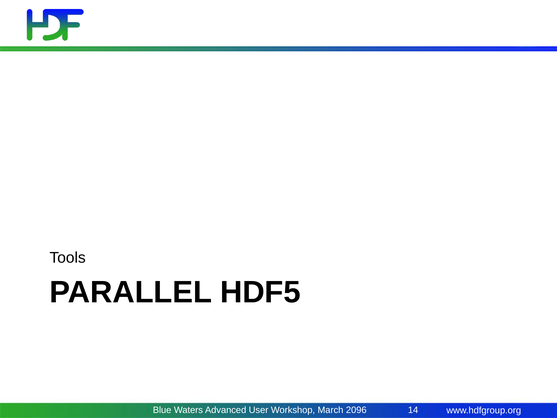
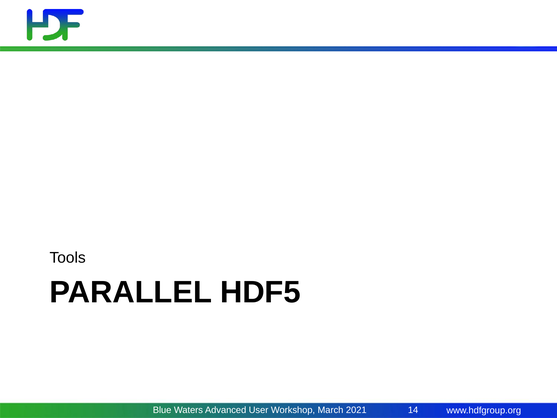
2096: 2096 -> 2021 (356, 410)
